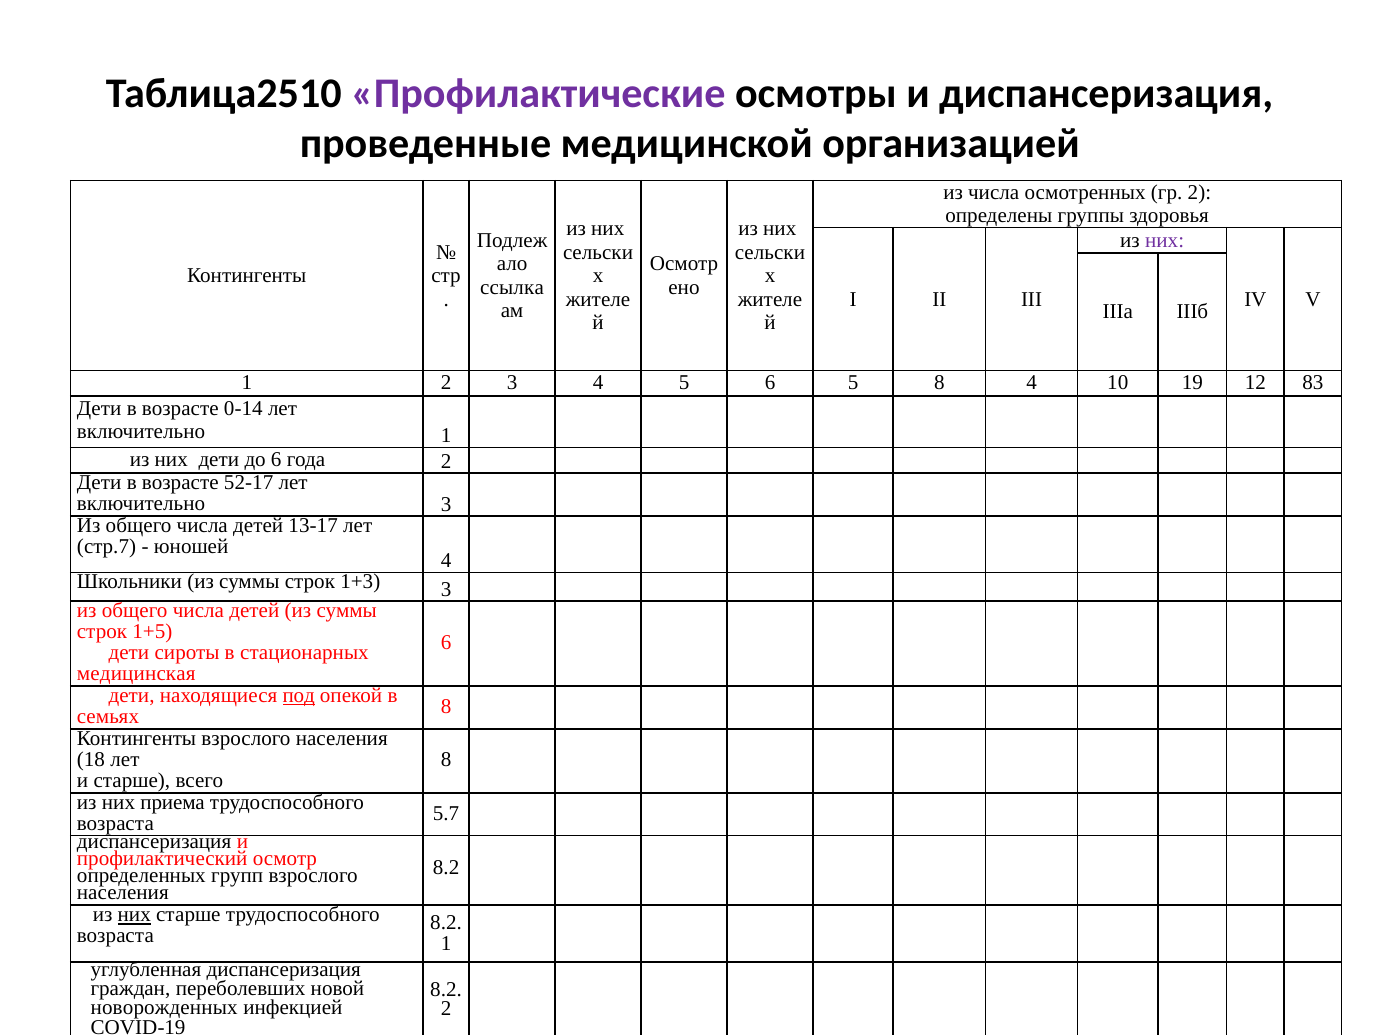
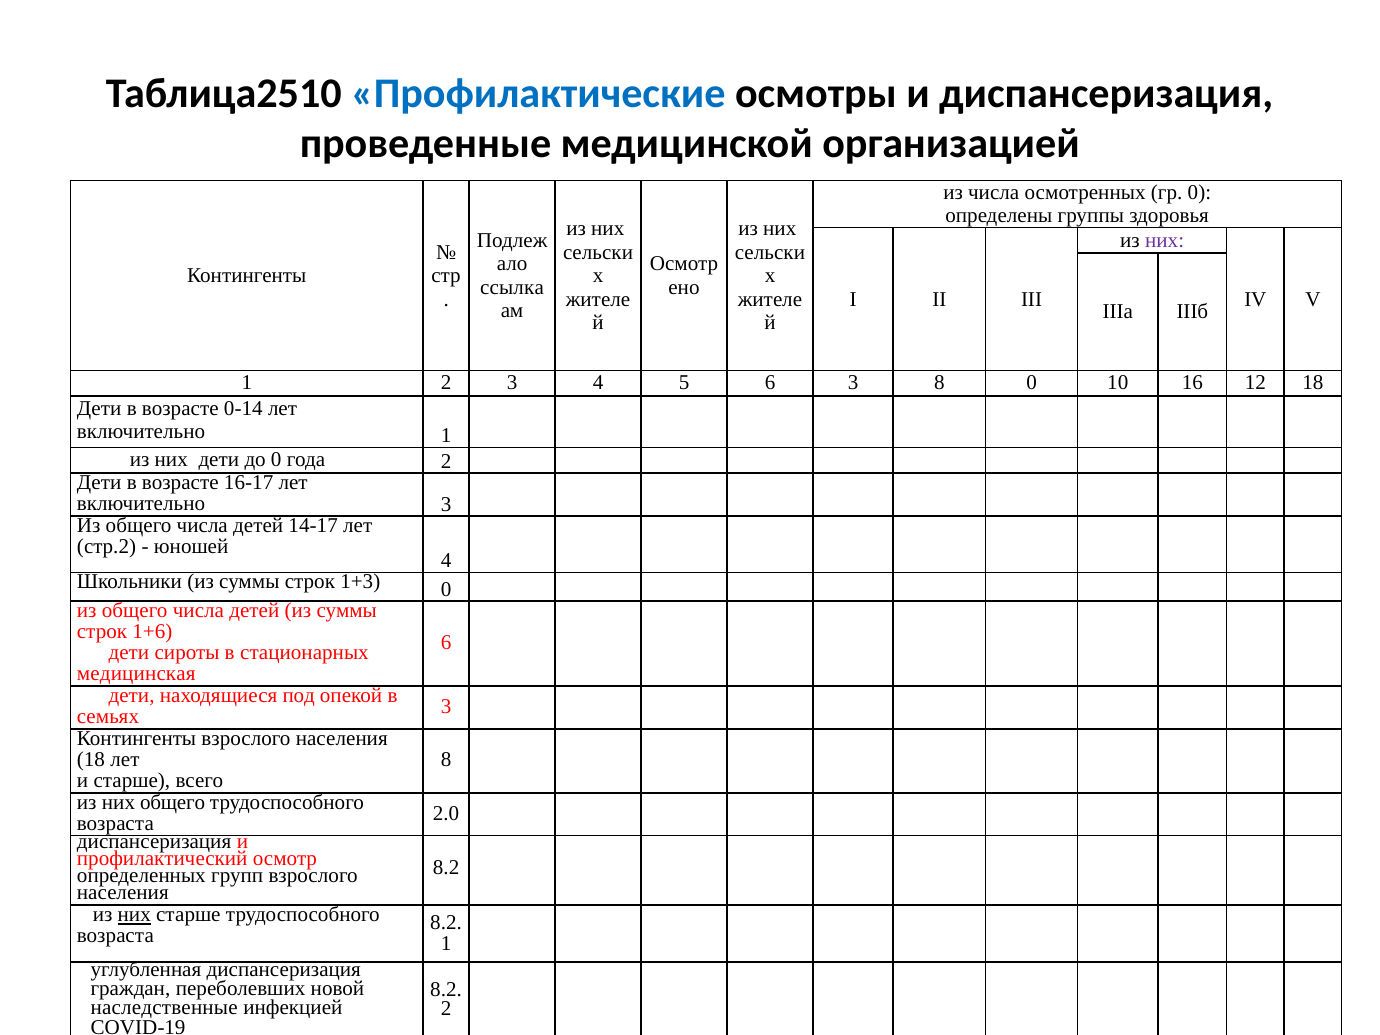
Профилактические colour: purple -> blue (538, 93)
гр 2: 2 -> 0 (1199, 192)
6 5: 5 -> 3 (853, 382)
8 4: 4 -> 0 (1032, 382)
19: 19 -> 16 (1192, 382)
12 83: 83 -> 18 (1313, 382)
до 6: 6 -> 0 (276, 459)
52-17: 52-17 -> 16-17 (249, 483)
13-17: 13-17 -> 14-17 (313, 525)
стр.7: стр.7 -> стр.2 (107, 546)
1+3 3: 3 -> 0 (446, 589)
1+5: 1+5 -> 1+6 (152, 631)
под underline: present -> none (299, 696)
семьях 8: 8 -> 3 (446, 706)
них приема: приема -> общего (173, 802)
5.7: 5.7 -> 2.0 (446, 813)
новорожденных: новорожденных -> наследственные (164, 1008)
